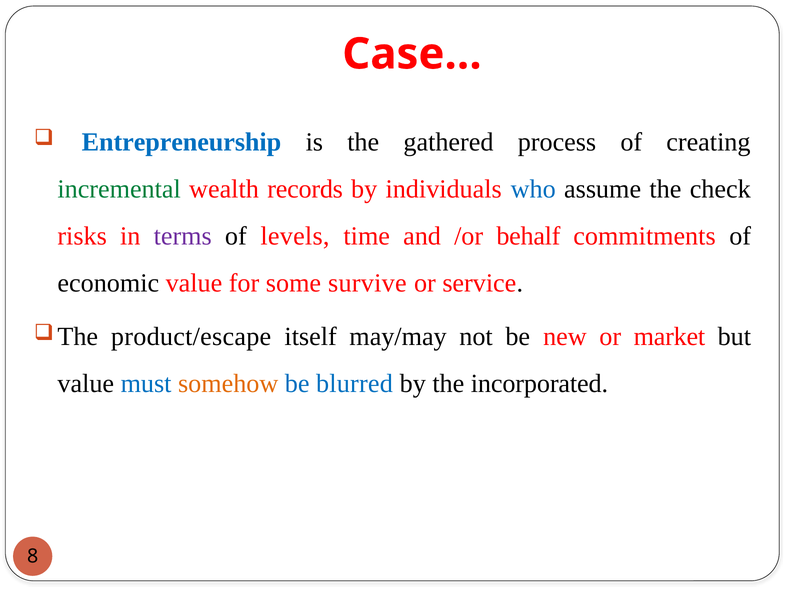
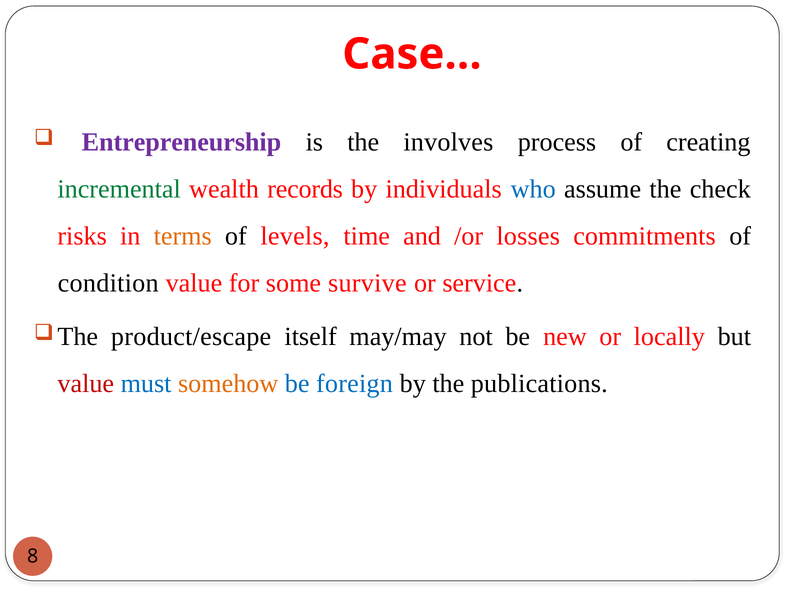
Entrepreneurship colour: blue -> purple (181, 142)
gathered: gathered -> involves (448, 142)
terms colour: purple -> orange (183, 236)
behalf: behalf -> losses (528, 236)
economic: economic -> condition (108, 283)
market: market -> locally (669, 337)
value colour: black -> red (86, 384)
blurred: blurred -> foreign (354, 384)
incorporated: incorporated -> publications (539, 384)
